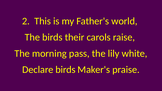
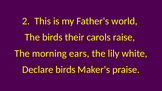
pass: pass -> ears (79, 54)
